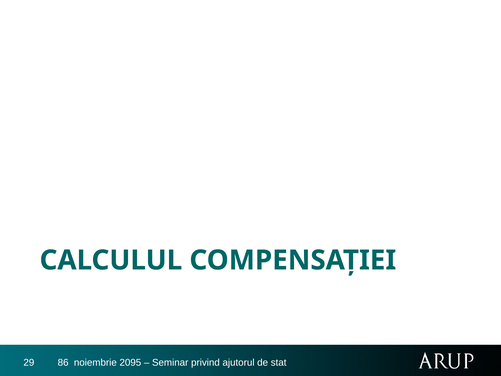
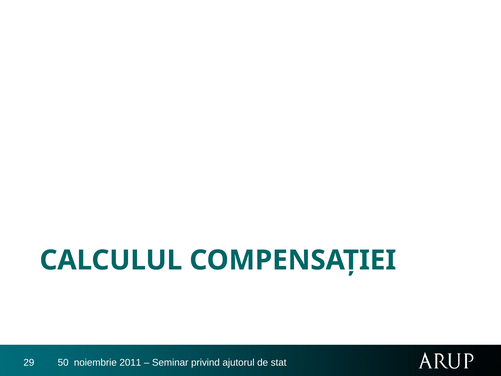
86: 86 -> 50 (63, 362)
2095: 2095 -> 2011 (130, 362)
